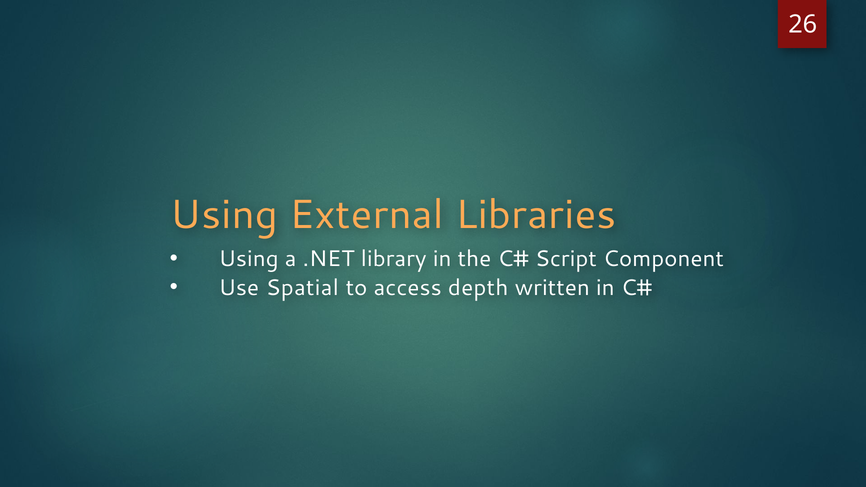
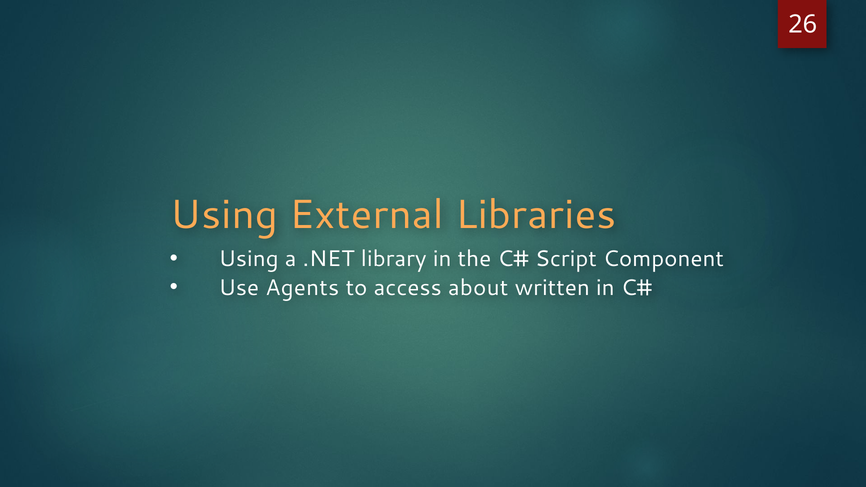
Spatial: Spatial -> Agents (302, 288)
depth: depth -> about (478, 288)
